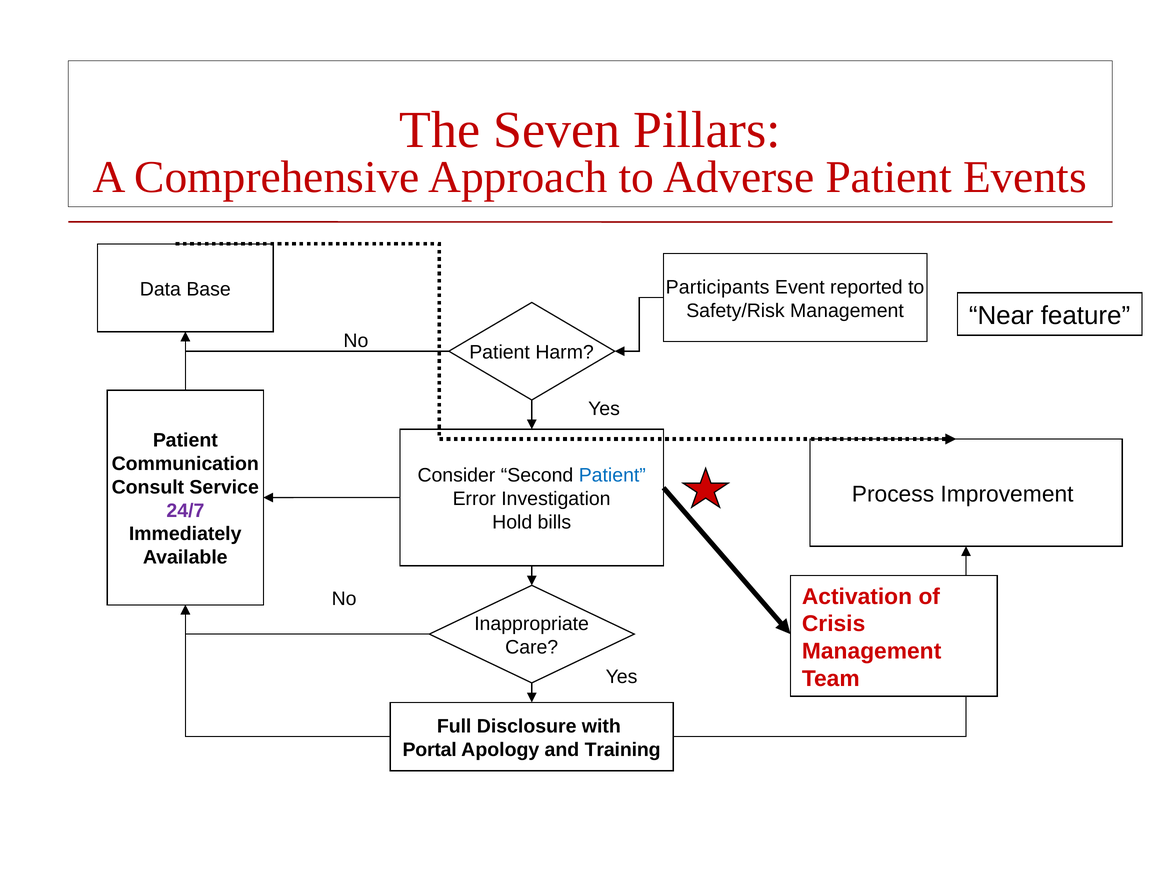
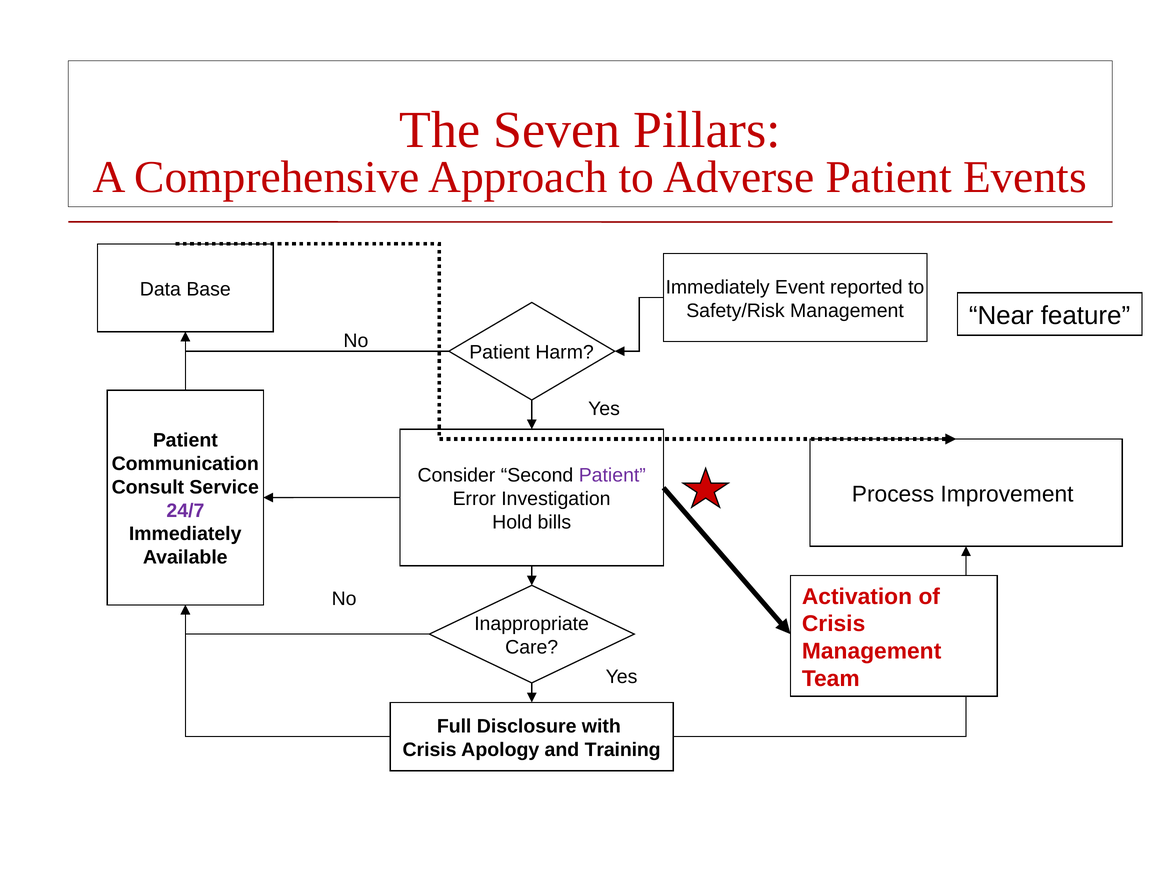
Participants: Participants -> Immediately (718, 287)
Patient colour: blue -> purple (612, 476)
Portal: Portal -> Crisis (430, 750)
